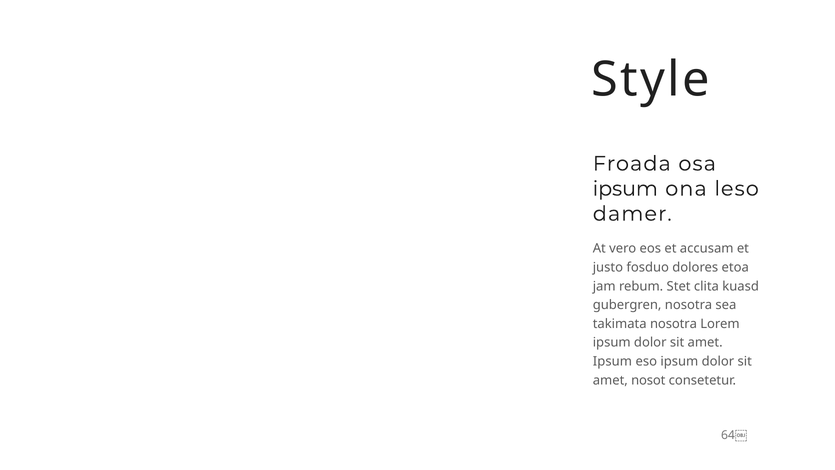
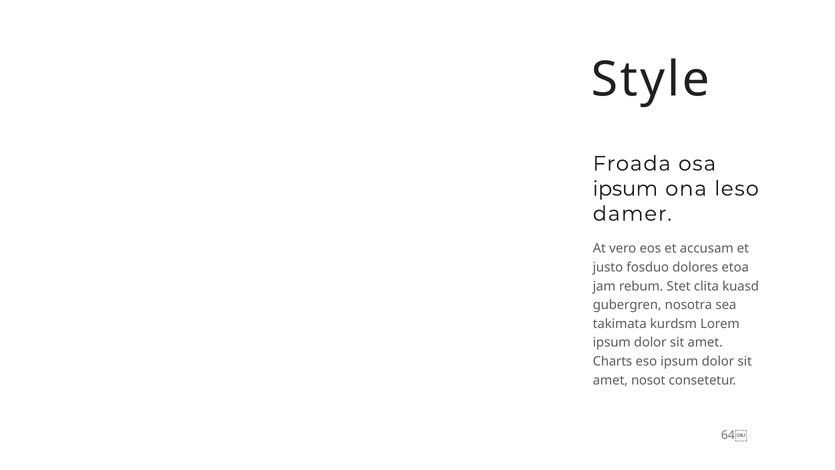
takimata nosotra: nosotra -> kurdsm (673, 324)
Ipsum: Ipsum -> Charts (613, 361)
